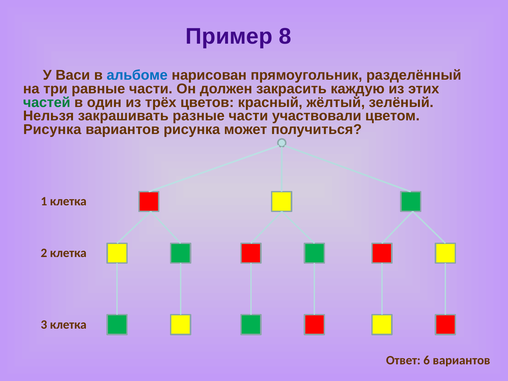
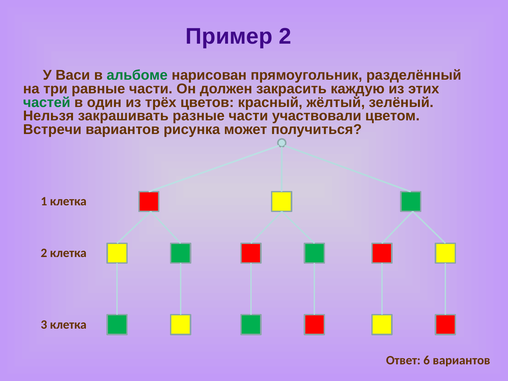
Пример 8: 8 -> 2 (285, 36)
альбоме colour: blue -> green (137, 75)
Рисунка: Рисунка -> Встречи (52, 129)
